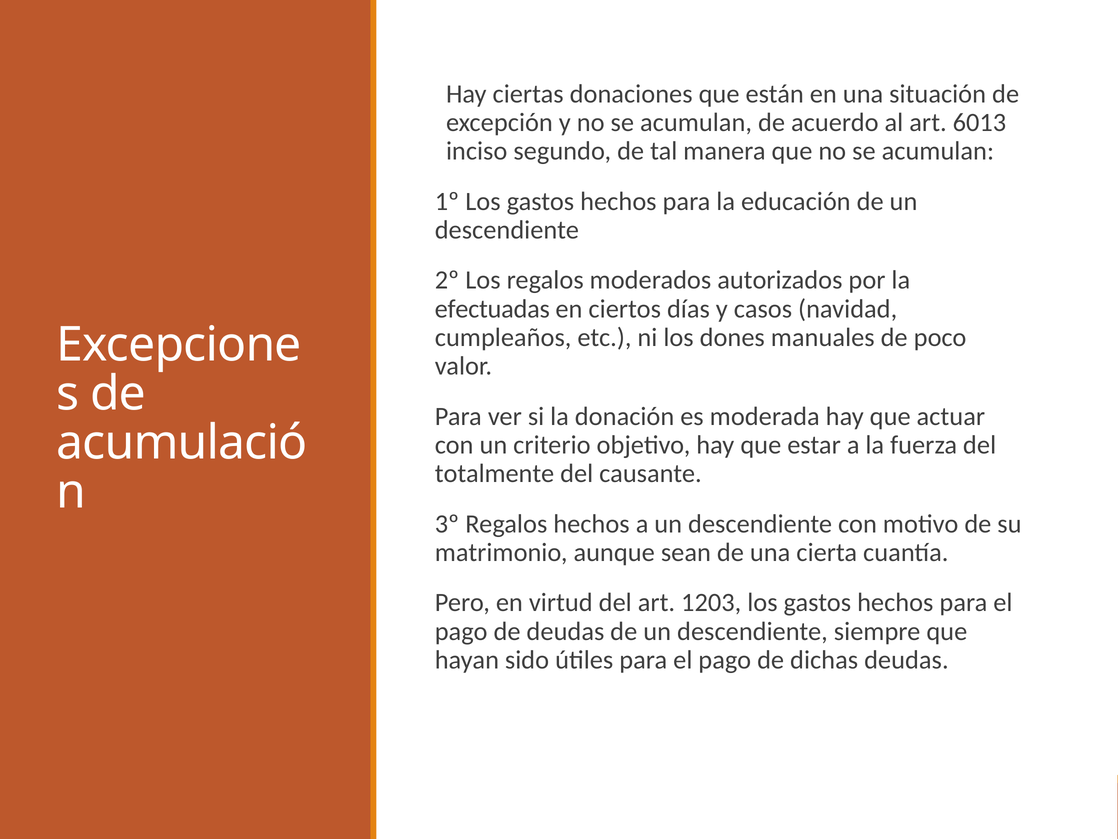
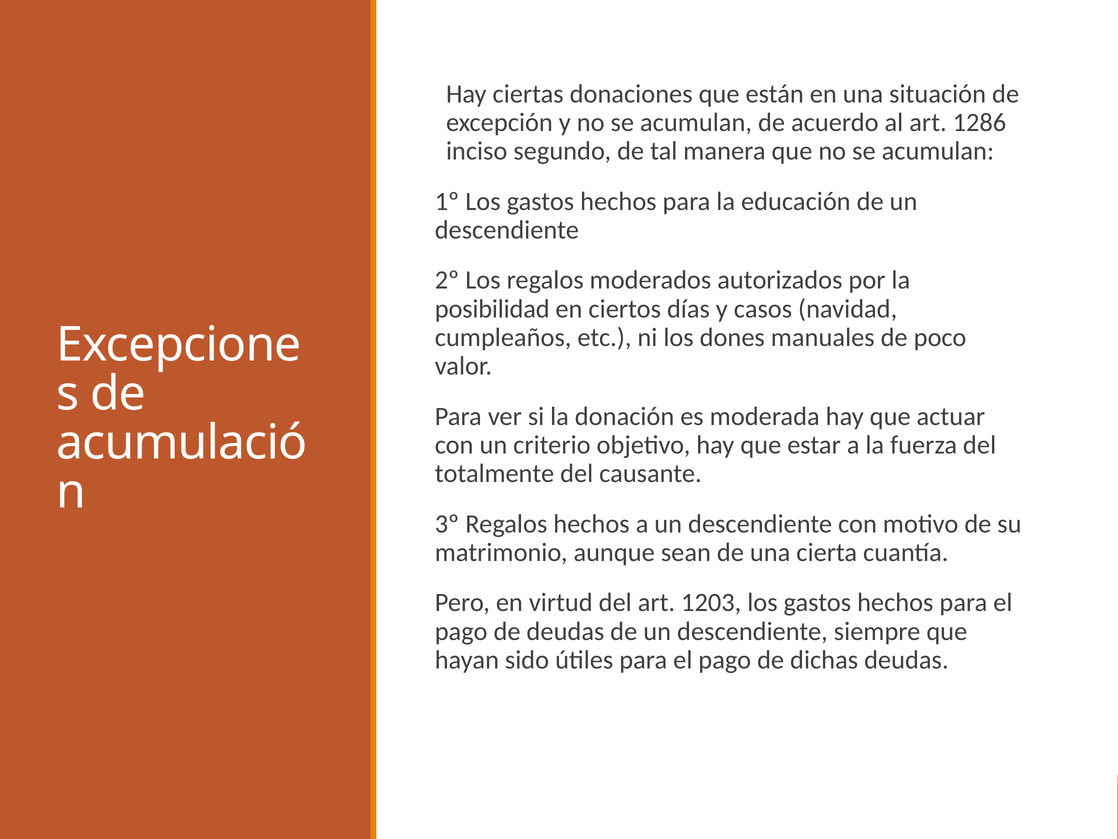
6013: 6013 -> 1286 (979, 122)
efectuadas: efectuadas -> posibilidad (492, 309)
